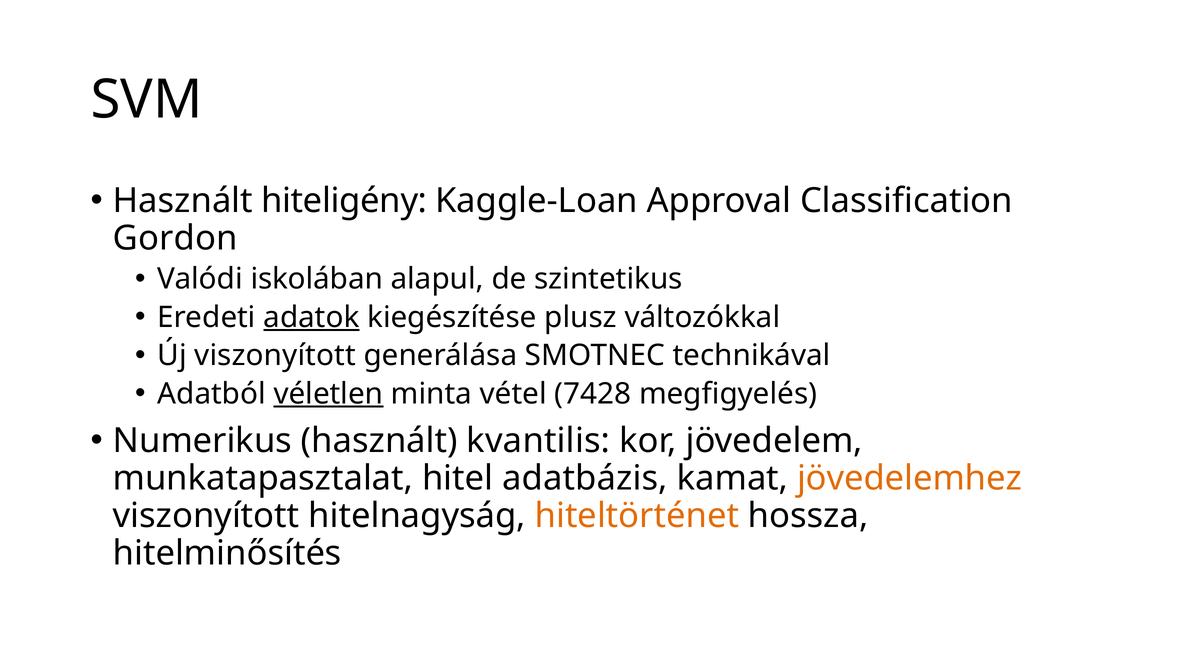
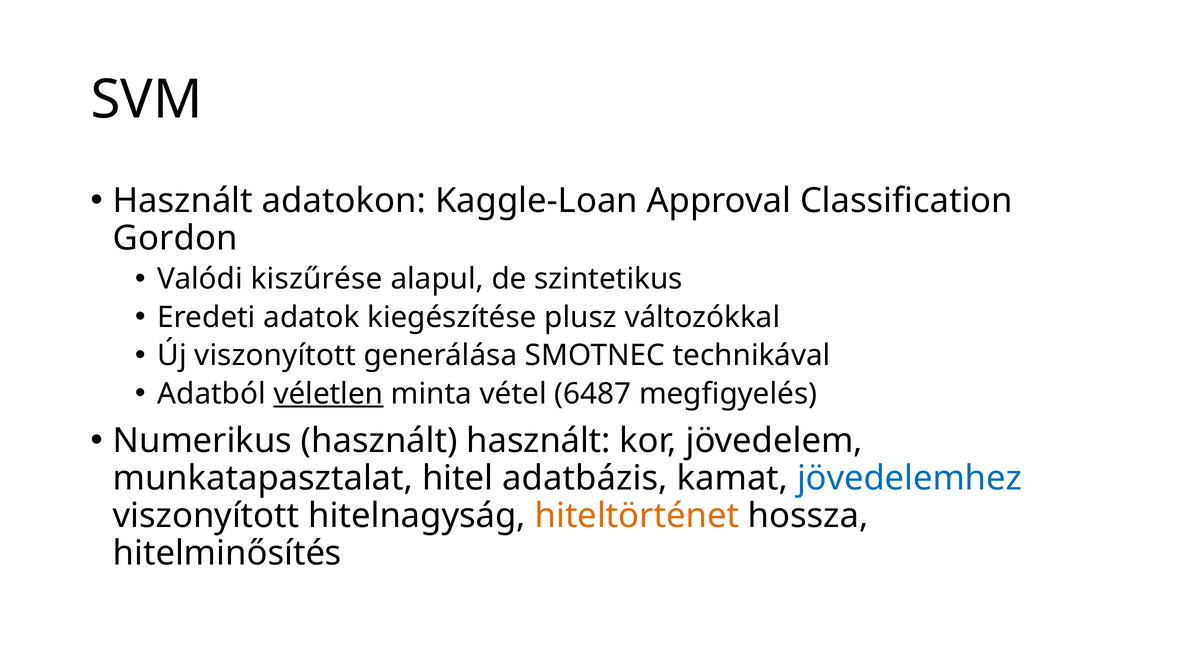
hiteligény: hiteligény -> adatokon (344, 201)
iskolában: iskolában -> kiszűrése (317, 279)
adatok underline: present -> none (311, 317)
7428: 7428 -> 6487 (593, 394)
használt kvantilis: kvantilis -> használt (539, 441)
jövedelemhez colour: orange -> blue (910, 478)
